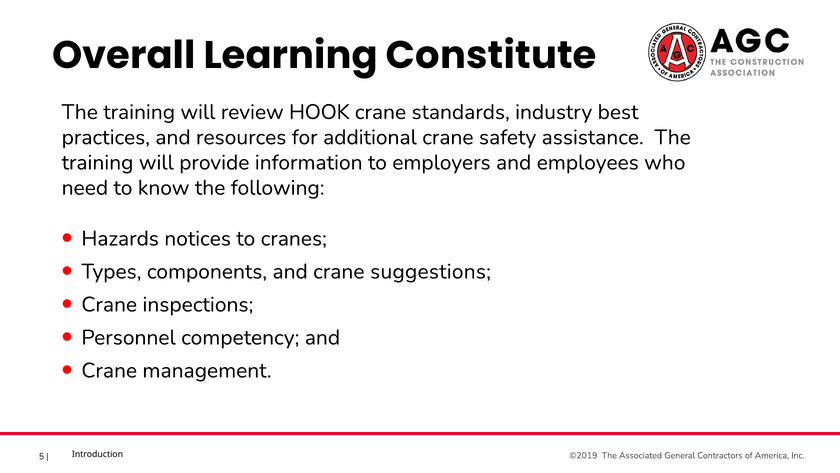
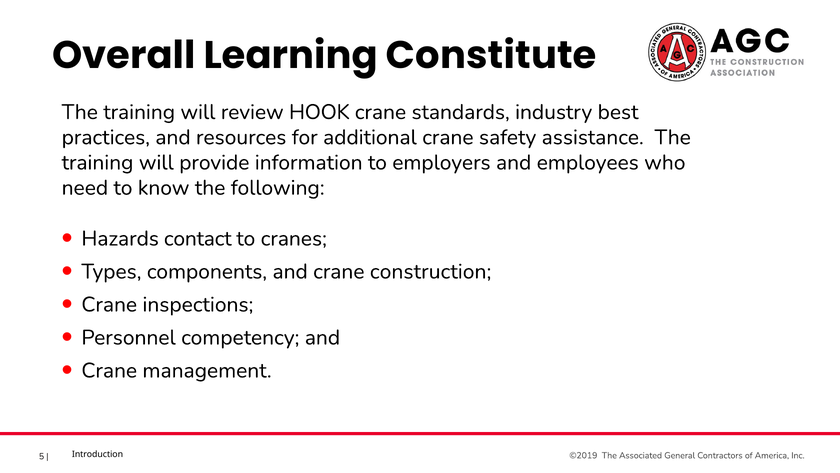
notices: notices -> contact (198, 238)
suggestions: suggestions -> construction (431, 271)
